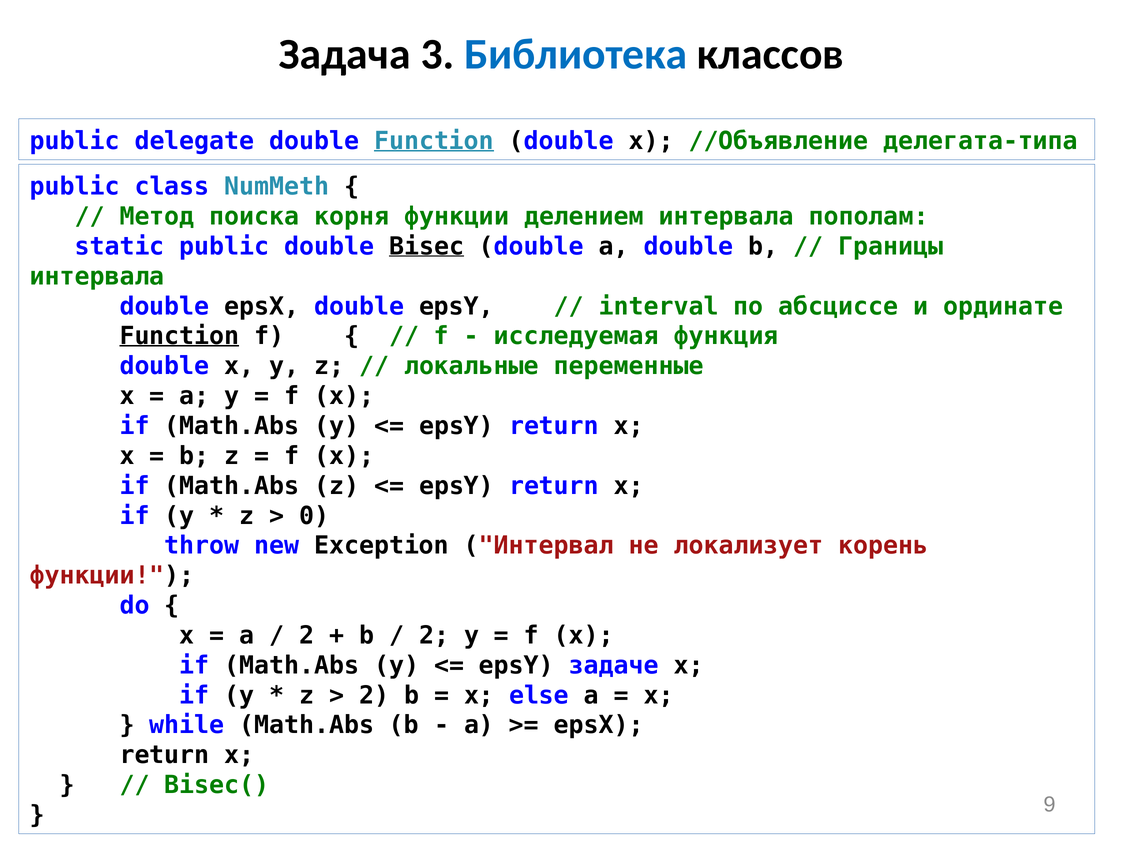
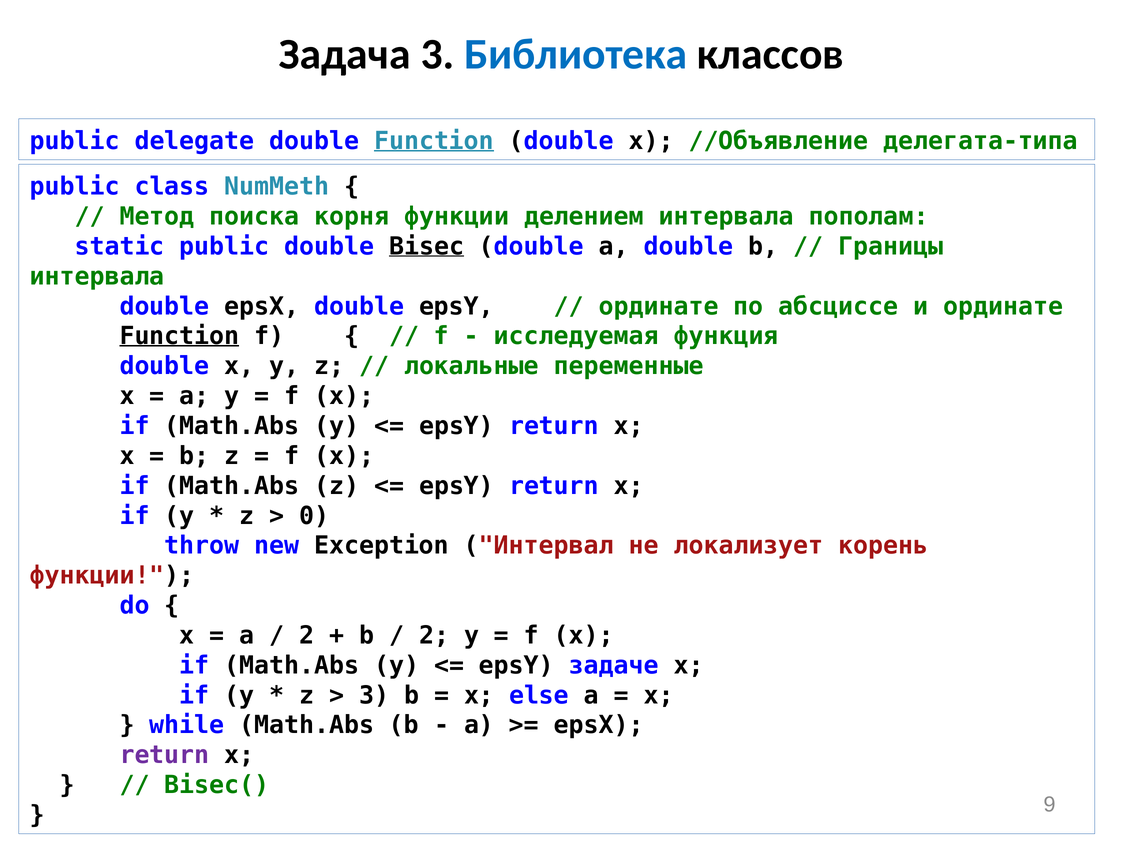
interval: interval -> ординате (659, 306)
2: 2 -> 3 (374, 696)
return colour: black -> purple (164, 755)
